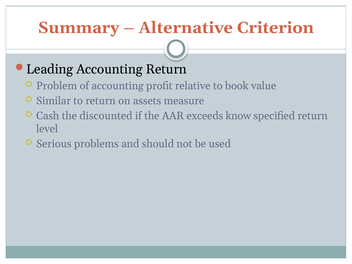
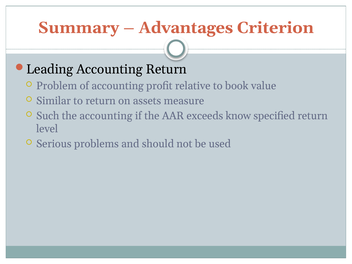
Alternative: Alternative -> Advantages (186, 28)
Cash: Cash -> Such (48, 116)
the discounted: discounted -> accounting (106, 116)
